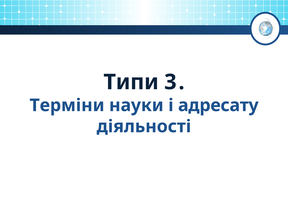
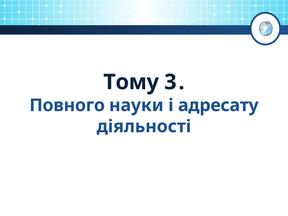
Типи: Типи -> Тому (131, 82)
Терміни: Терміни -> Повного (67, 105)
